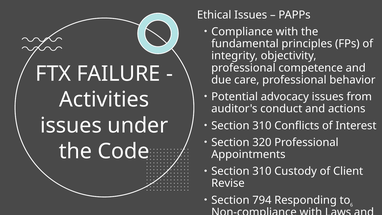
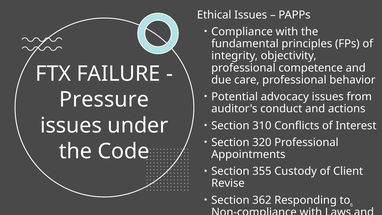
Activities: Activities -> Pressure (104, 100)
310: 310 -> 355 (262, 171)
794: 794 -> 362 (262, 200)
